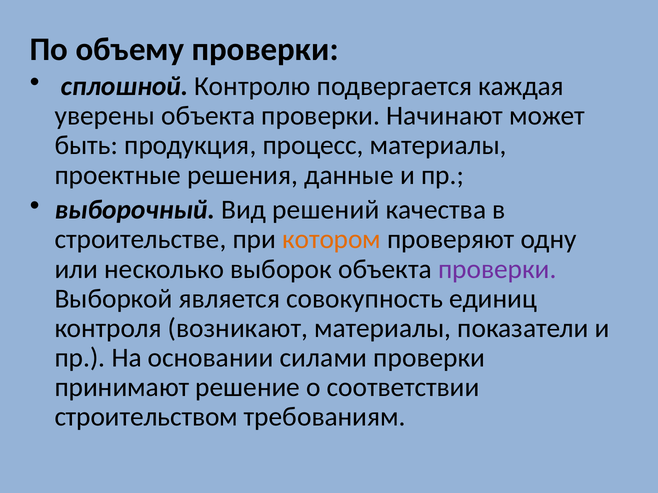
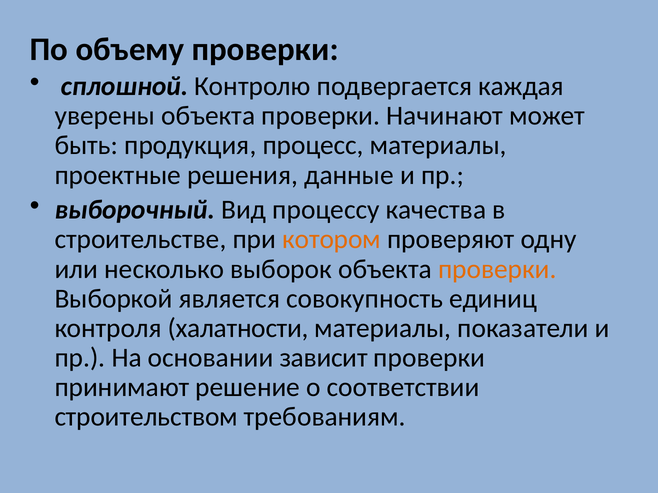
решений: решений -> процессу (326, 210)
проверки colour: purple -> orange (497, 269)
возникают: возникают -> халатности (238, 329)
силами: силами -> зависит (324, 358)
